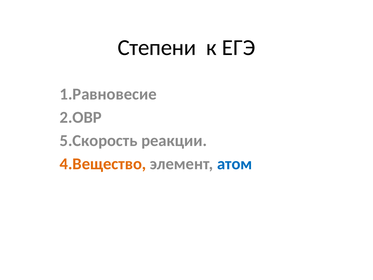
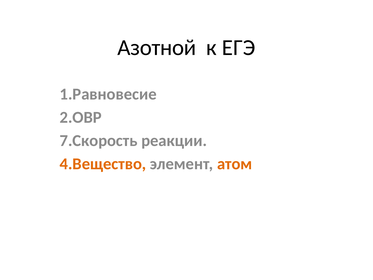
Степени: Степени -> Азотной (157, 47)
5.Скорость: 5.Скорость -> 7.Скорость (99, 141)
атом colour: blue -> orange (235, 164)
